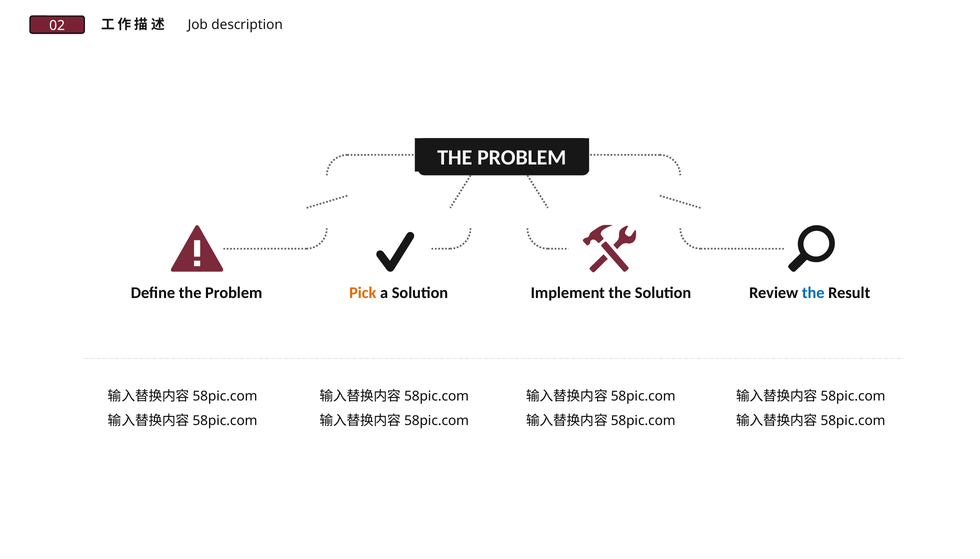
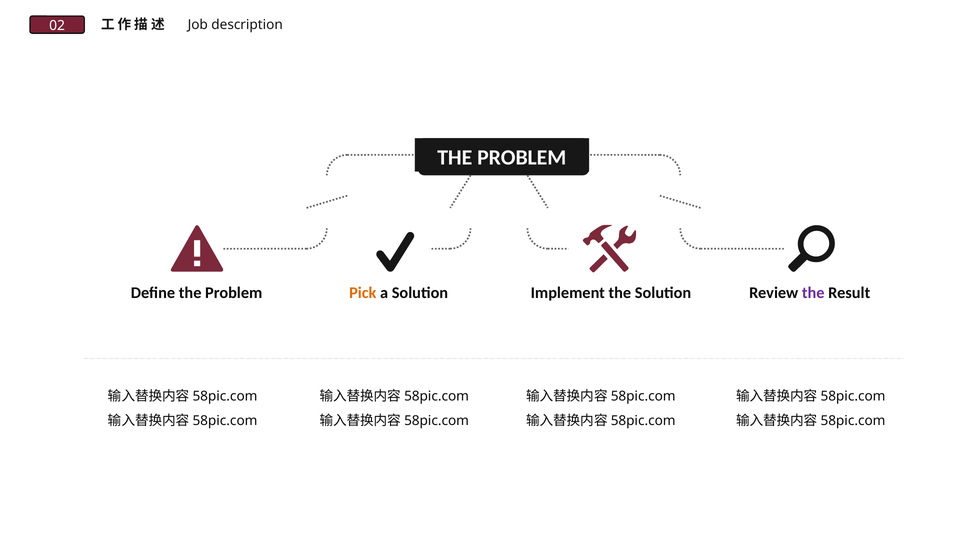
the colour: blue -> purple (813, 293)
